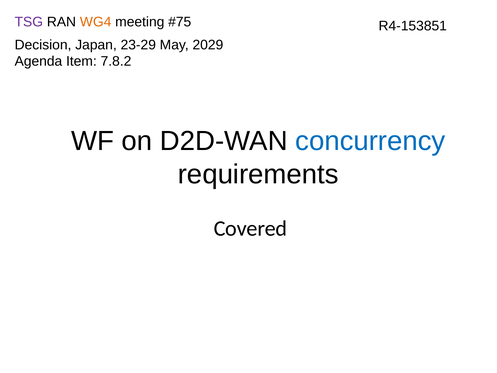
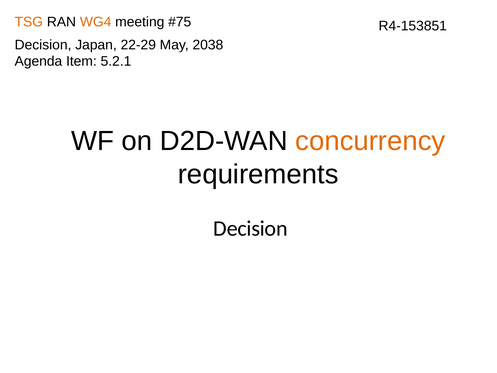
TSG colour: purple -> orange (29, 22)
23-29: 23-29 -> 22-29 (138, 45)
2029: 2029 -> 2038 (208, 45)
7.8.2: 7.8.2 -> 5.2.1 (116, 61)
concurrency colour: blue -> orange (370, 141)
Covered: Covered -> Decision (250, 229)
